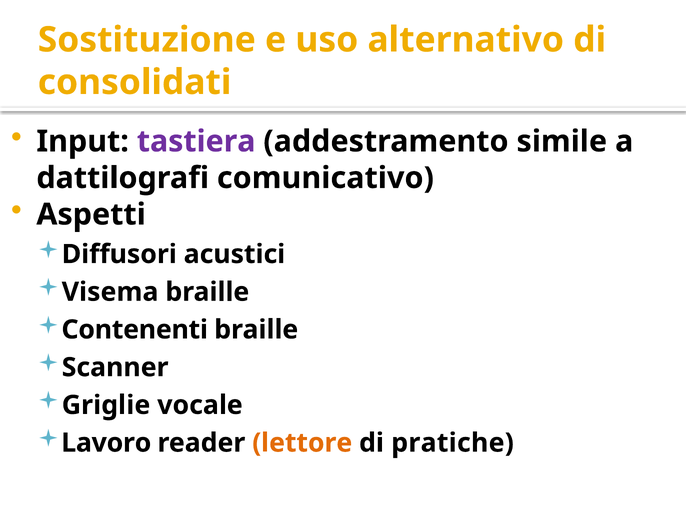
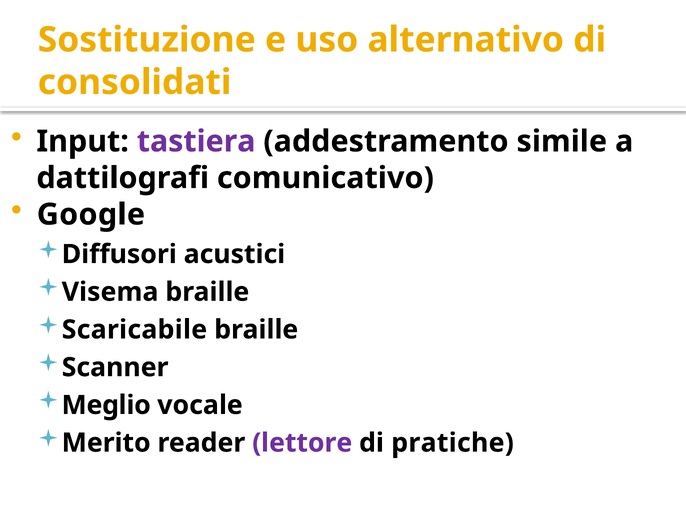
Aspetti: Aspetti -> Google (91, 215)
Contenenti: Contenenti -> Scaricabile (134, 330)
Griglie: Griglie -> Meglio (106, 406)
Lavoro: Lavoro -> Merito (106, 443)
lettore colour: orange -> purple (302, 443)
